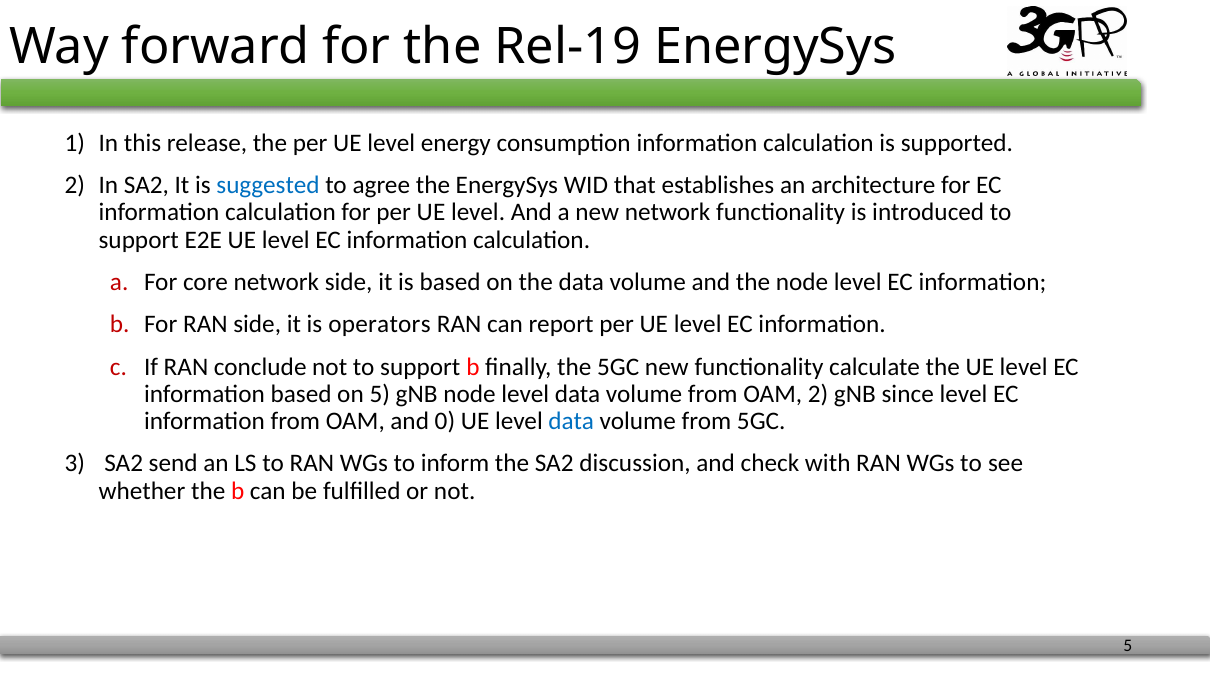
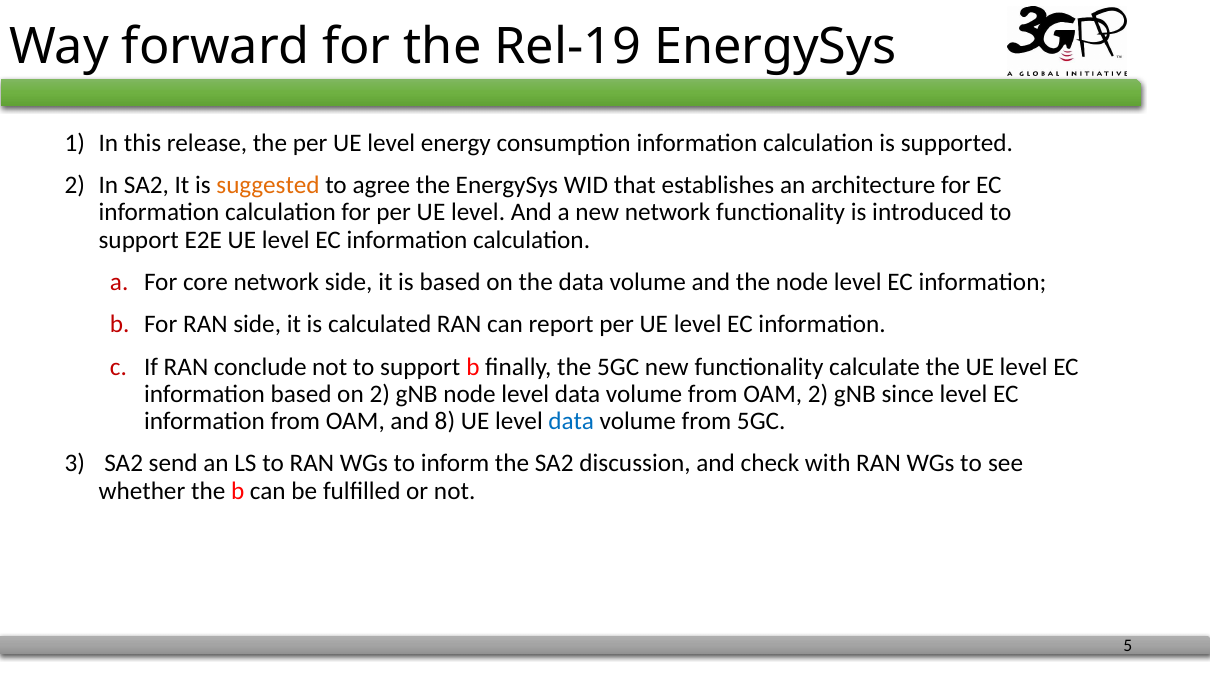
suggested colour: blue -> orange (268, 186)
operators: operators -> calculated (380, 325)
on 5: 5 -> 2 (380, 394)
0: 0 -> 8 (445, 422)
